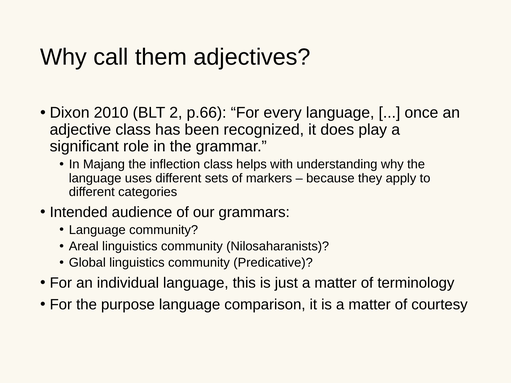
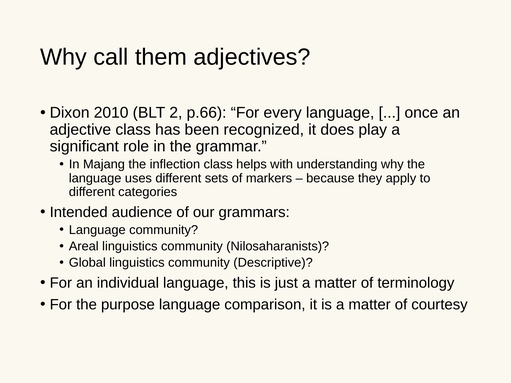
Predicative: Predicative -> Descriptive (273, 263)
